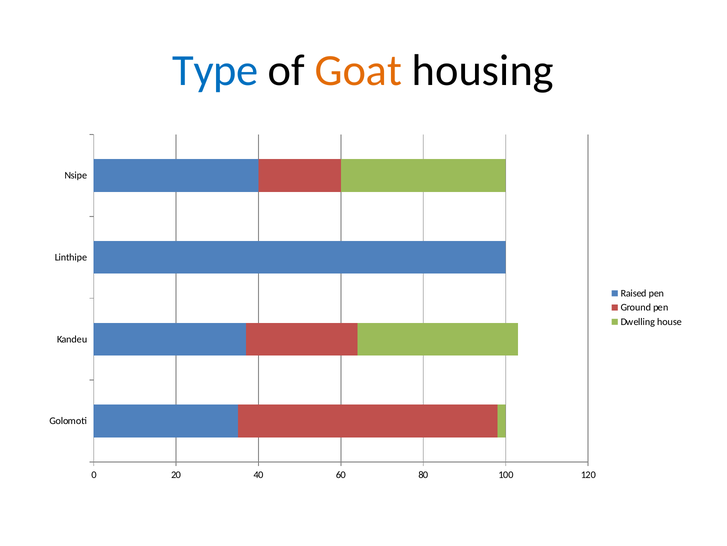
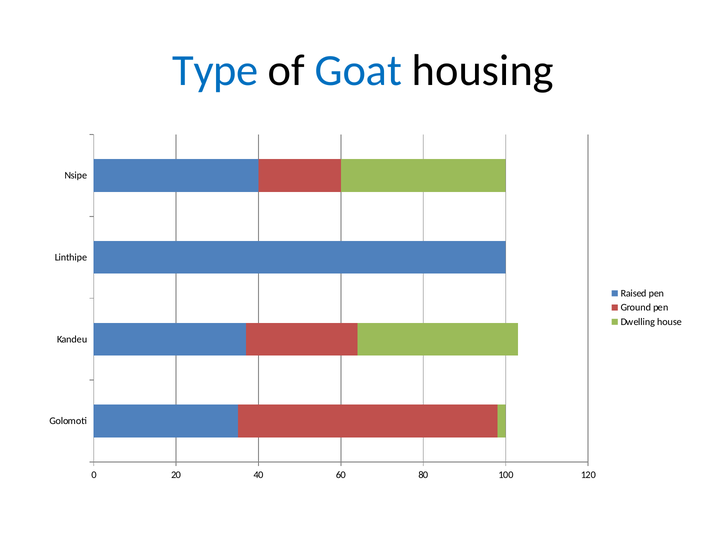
Goat colour: orange -> blue (358, 70)
